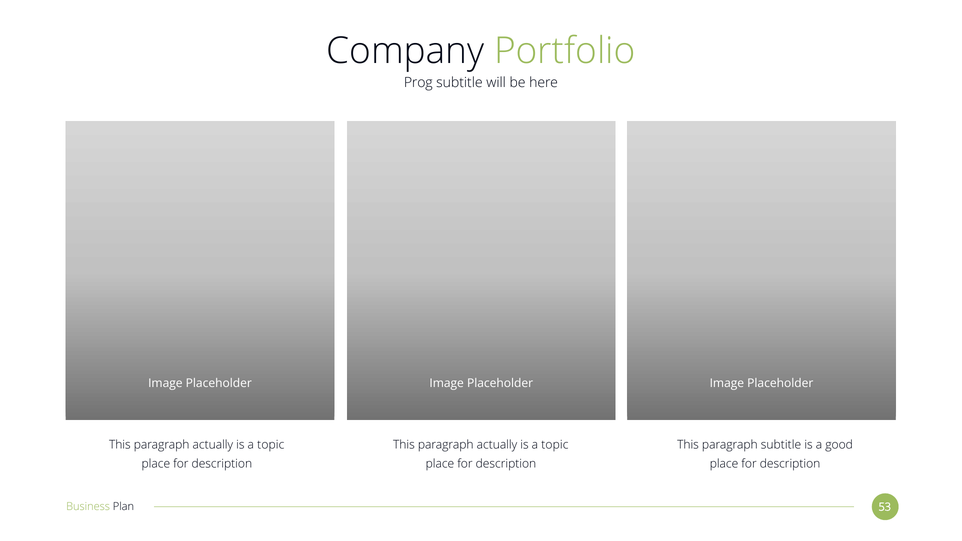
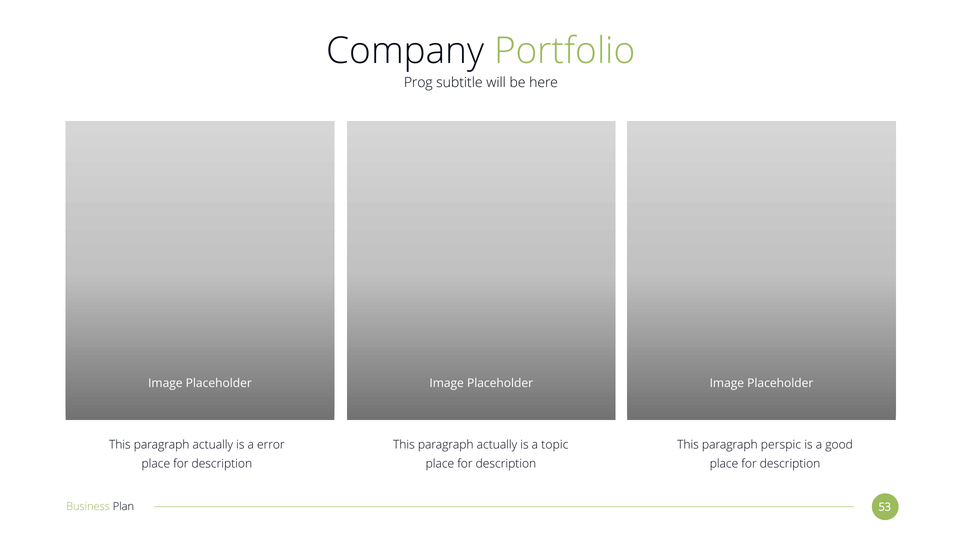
topic: topic -> error (271, 445)
paragraph subtitle: subtitle -> perspic (781, 445)
